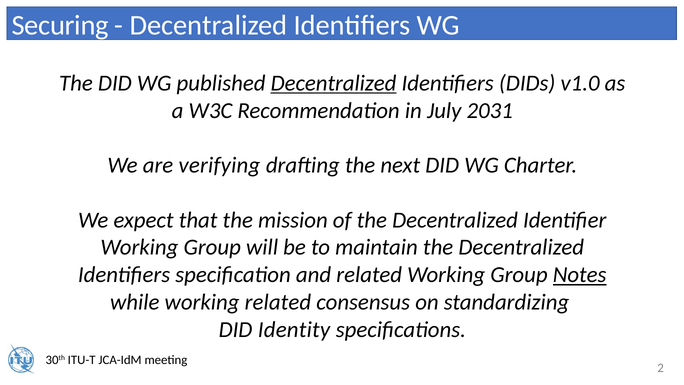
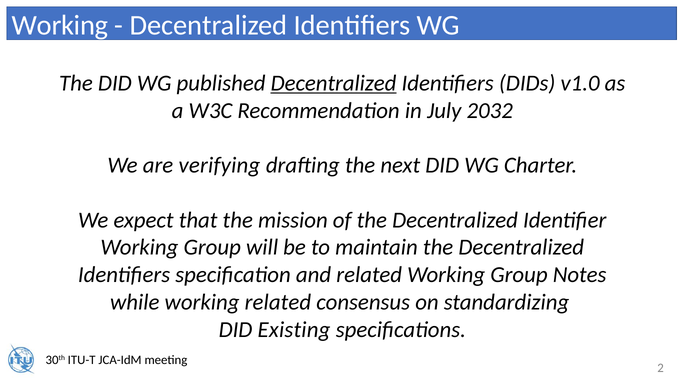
Securing: Securing -> Working (60, 25)
2031: 2031 -> 2032 (490, 110)
Notes underline: present -> none (580, 275)
Identity: Identity -> Existing (294, 329)
